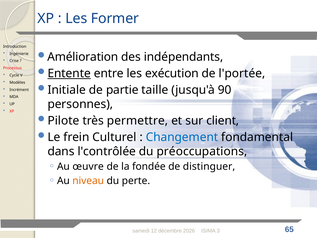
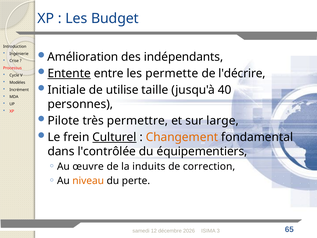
Former: Former -> Budget (115, 18)
exécution: exécution -> permette (172, 73)
l'portée: l'portée -> l'décrire (242, 73)
partie: partie -> utilise (122, 90)
90: 90 -> 40 (225, 90)
client: client -> large (223, 121)
Culturel underline: none -> present (114, 137)
Changement colour: blue -> orange (182, 137)
préoccupations: préoccupations -> équipementiers (202, 151)
fondée: fondée -> induits (149, 166)
distinguer: distinguer -> correction (209, 166)
